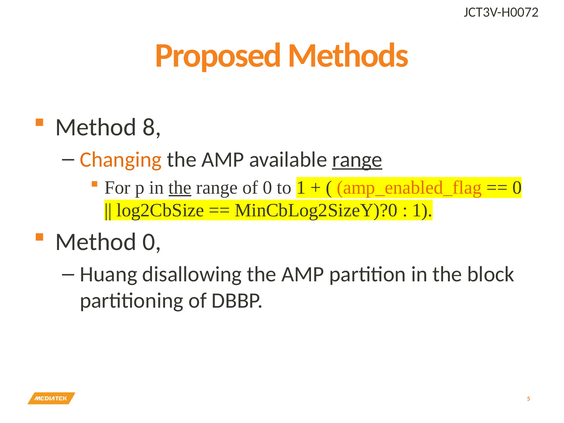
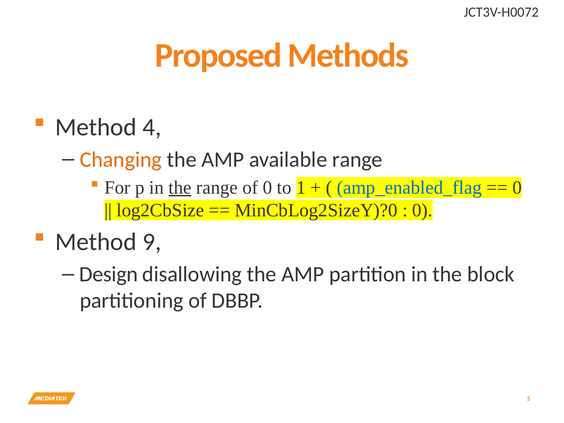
8: 8 -> 4 (152, 127)
range underline: present -> none (357, 160)
amp_enabled_flag colour: orange -> blue (409, 188)
1: 1 -> 0 (422, 210)
Method 0: 0 -> 9 (152, 242)
Huang: Huang -> Design (109, 274)
